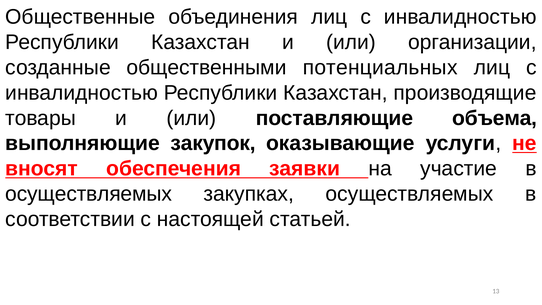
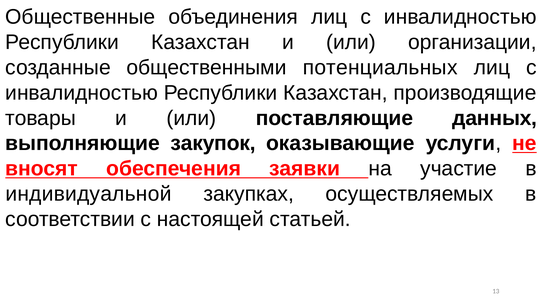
объема: объема -> данных (495, 118)
осуществляемых: осуществляемых -> индивидуальной (88, 194)
